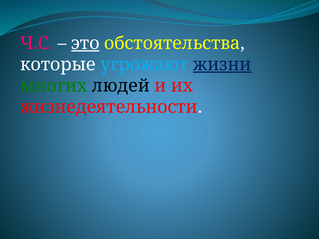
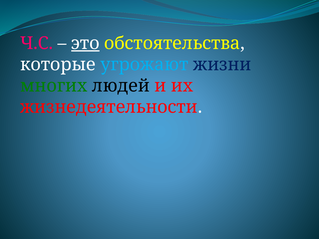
жизни underline: present -> none (222, 65)
